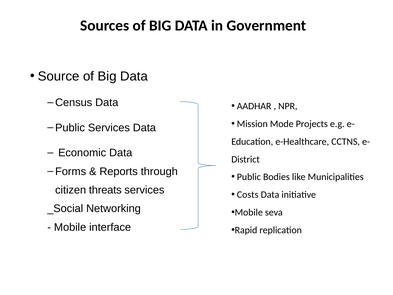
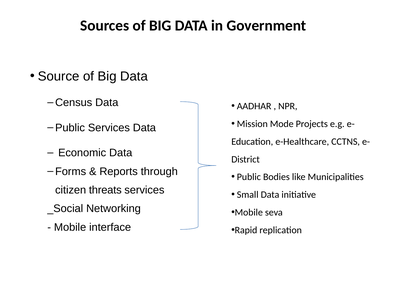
Costs: Costs -> Small (248, 195)
